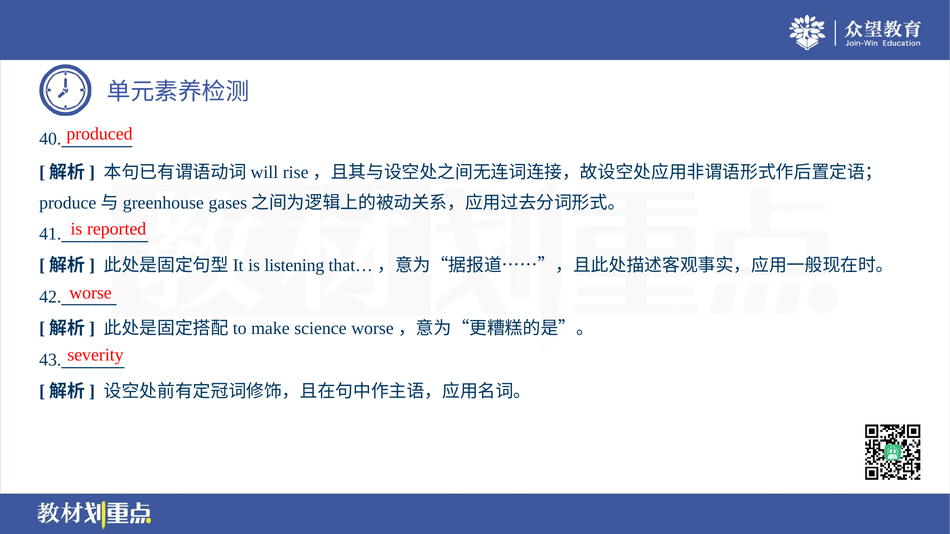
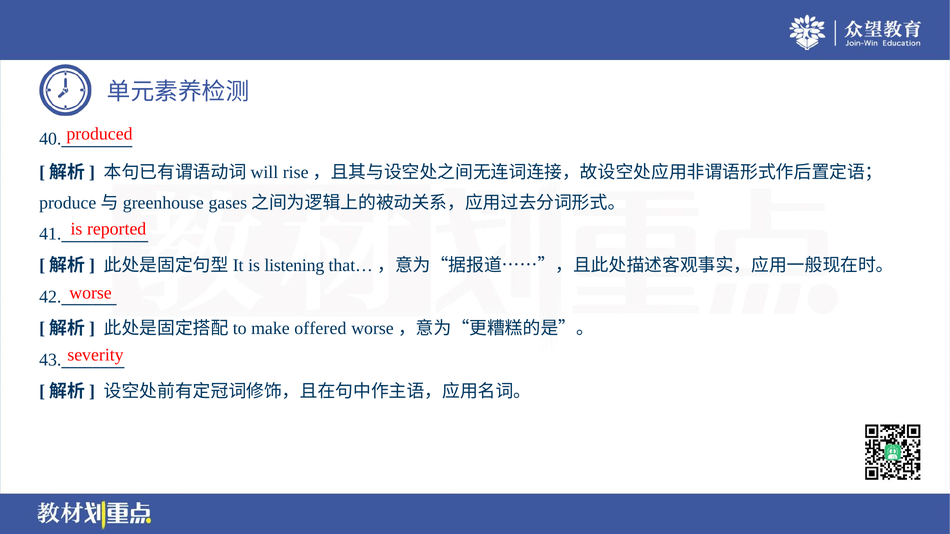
science: science -> offered (320, 329)
